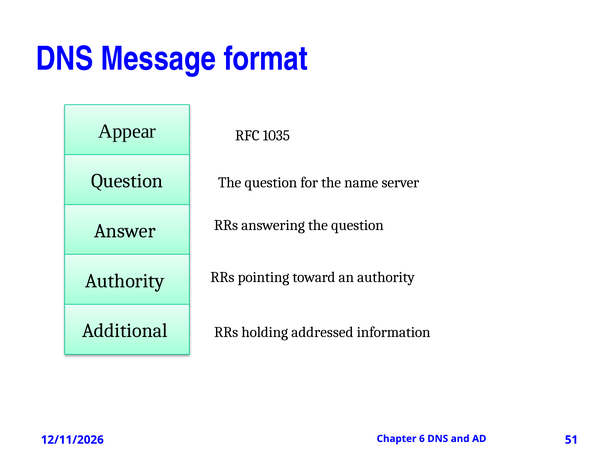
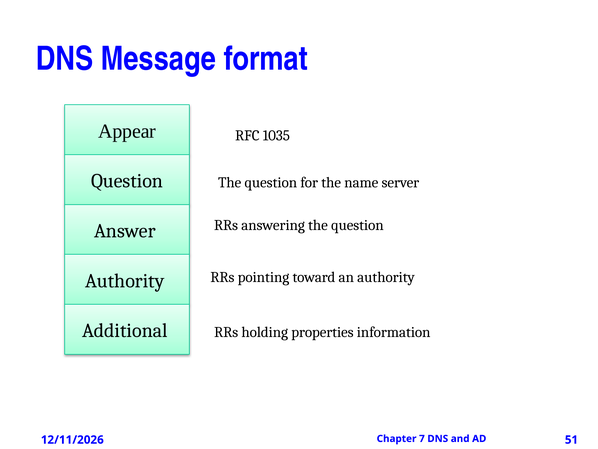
addressed: addressed -> properties (322, 332)
6: 6 -> 7 (422, 438)
